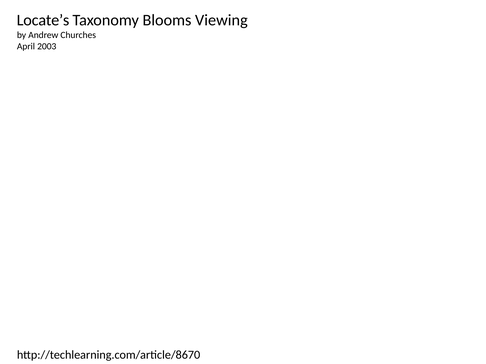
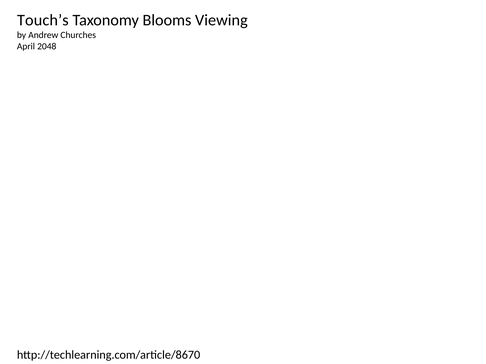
Locate’s: Locate’s -> Touch’s (43, 20)
2003: 2003 -> 2048 (47, 47)
